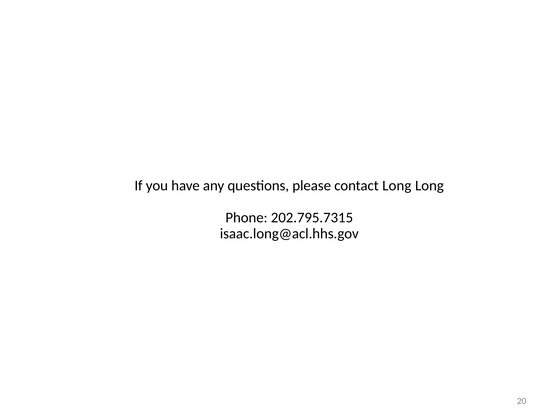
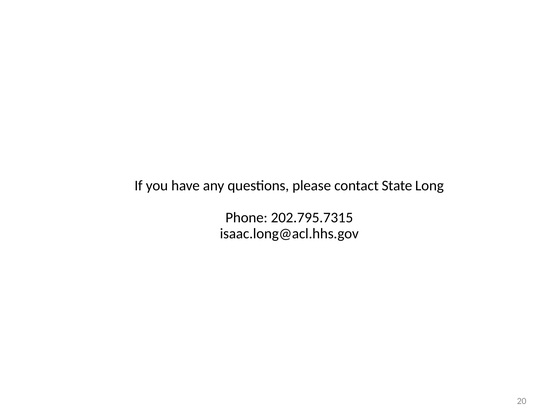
contact Long: Long -> State (397, 186)
